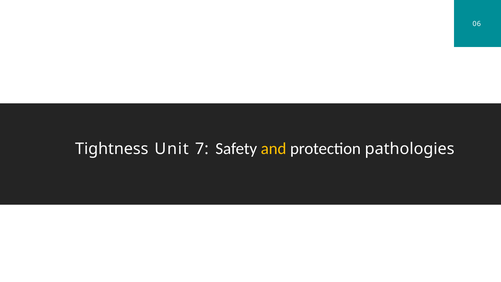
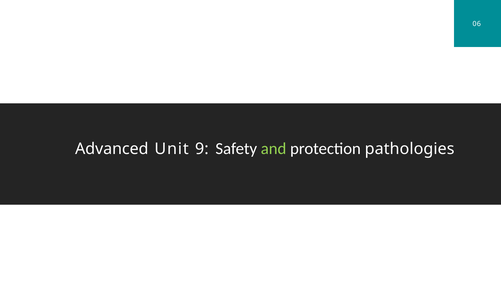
Tightness: Tightness -> Advanced (112, 149)
7: 7 -> 9 (202, 149)
and colour: yellow -> light green (274, 149)
